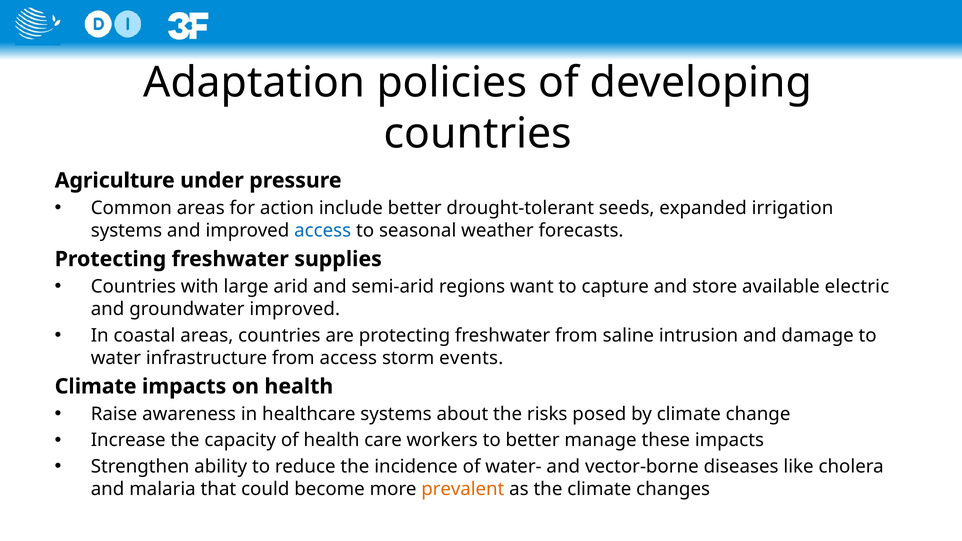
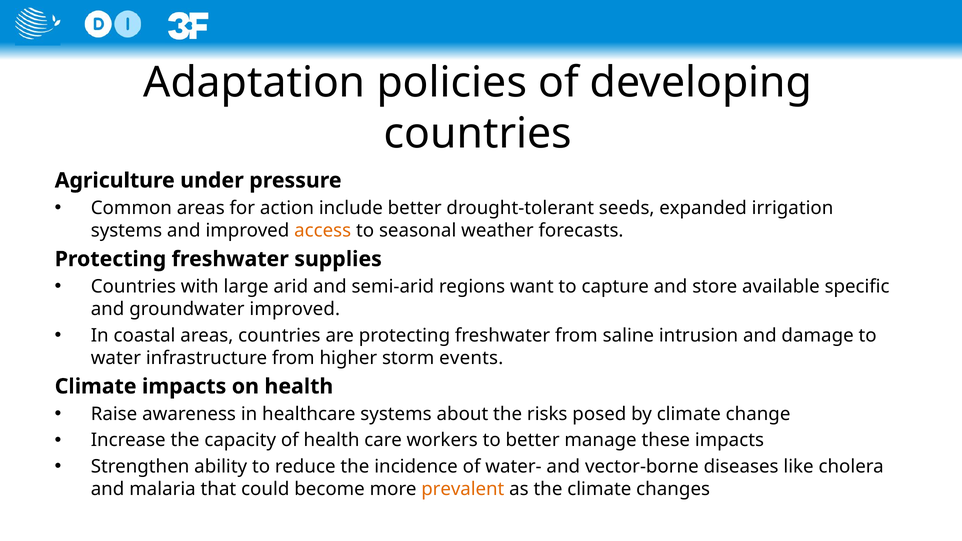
access colour: blue -> orange (323, 231)
electric: electric -> specific (857, 287)
from access: access -> higher (348, 358)
